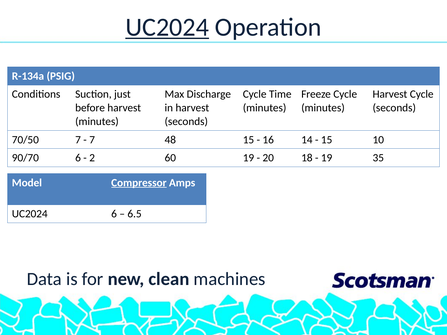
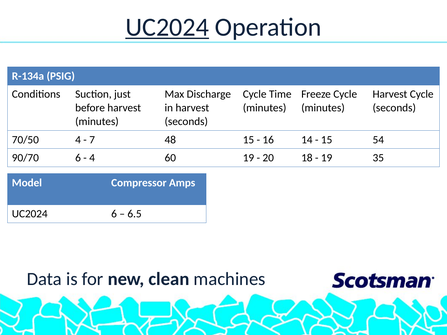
70/50 7: 7 -> 4 (78, 140)
10: 10 -> 54 (378, 140)
2: 2 -> 4 (92, 158)
Compressor underline: present -> none (139, 183)
